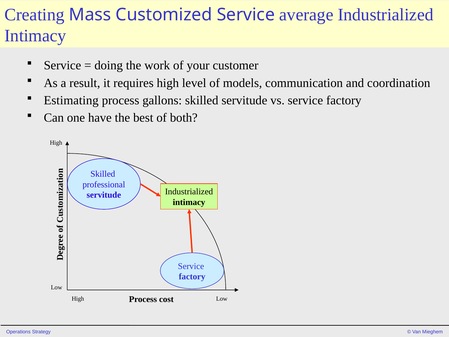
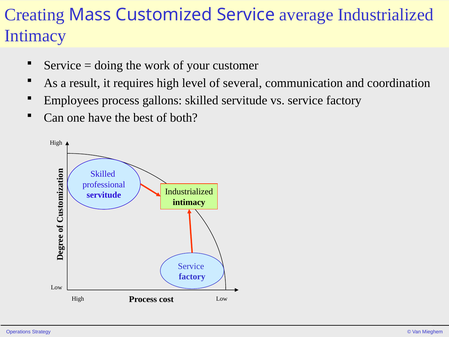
models: models -> several (242, 83)
Estimating: Estimating -> Employees (71, 100)
